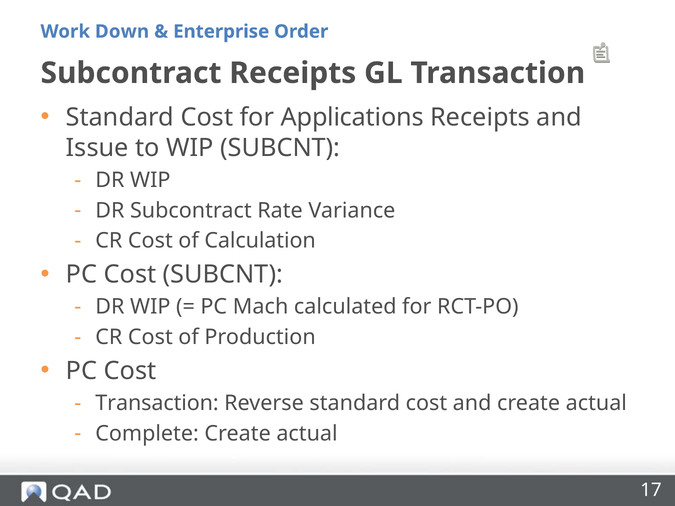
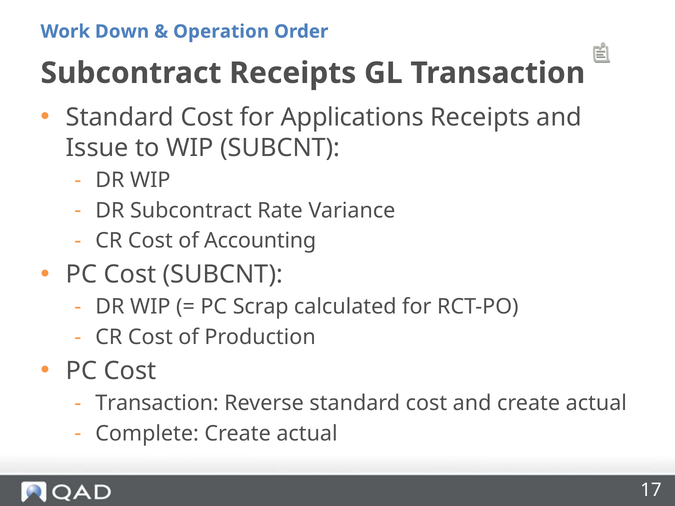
Enterprise: Enterprise -> Operation (221, 32)
Calculation: Calculation -> Accounting (260, 241)
Mach: Mach -> Scrap (261, 307)
